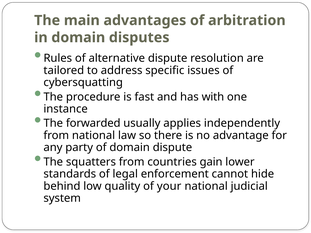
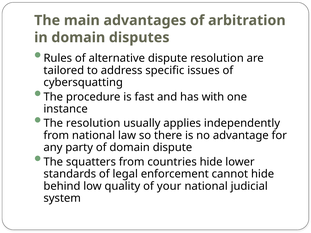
The forwarded: forwarded -> resolution (93, 123)
countries gain: gain -> hide (211, 162)
